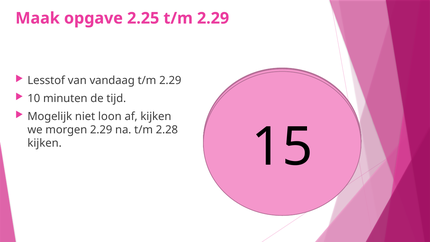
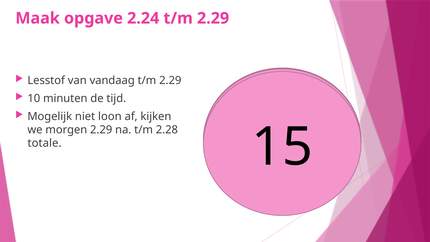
2.25: 2.25 -> 2.24 (143, 18)
kijken: kijken -> totale (45, 143)
